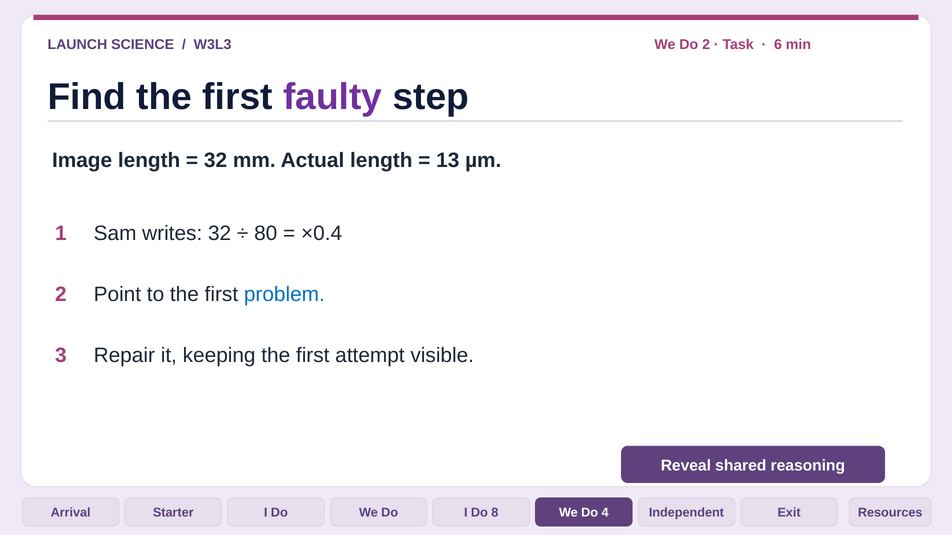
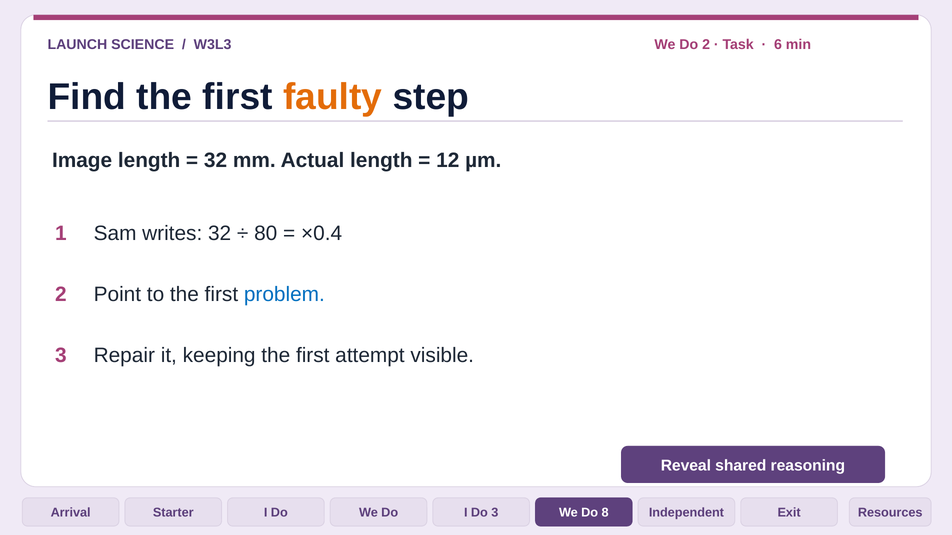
faulty colour: purple -> orange (333, 97)
13: 13 -> 12 (448, 161)
Do 8: 8 -> 3 (495, 513)
4: 4 -> 8 (605, 513)
